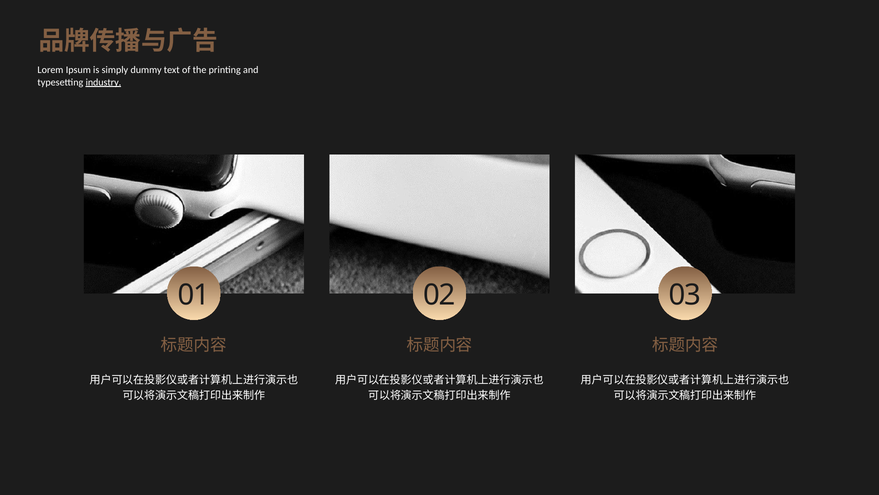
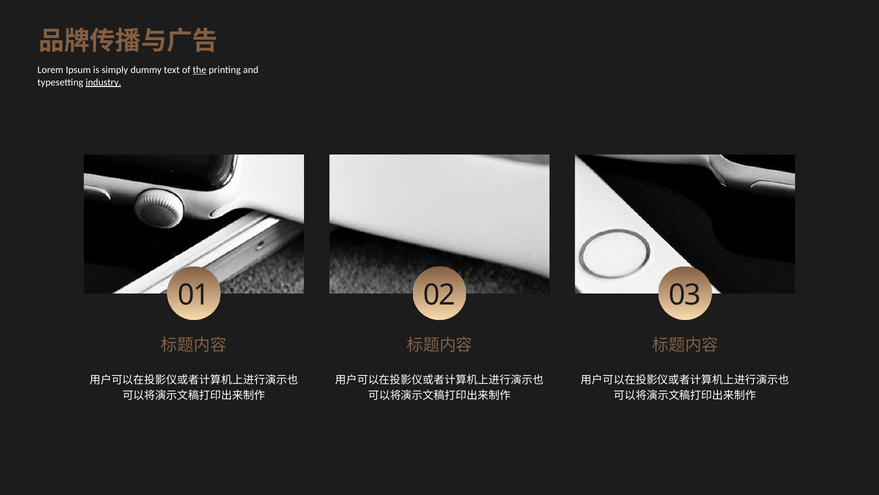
the underline: none -> present (200, 70)
